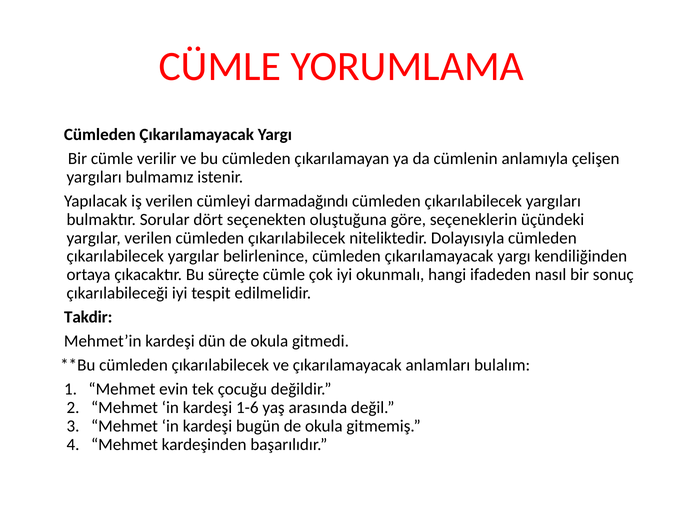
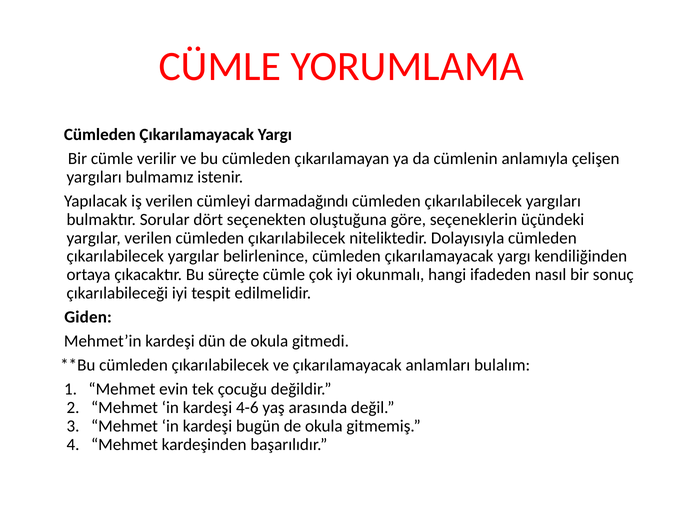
Takdir: Takdir -> Giden (88, 317)
1-6: 1-6 -> 4-6 (247, 407)
